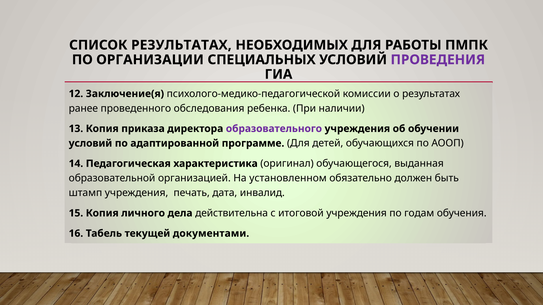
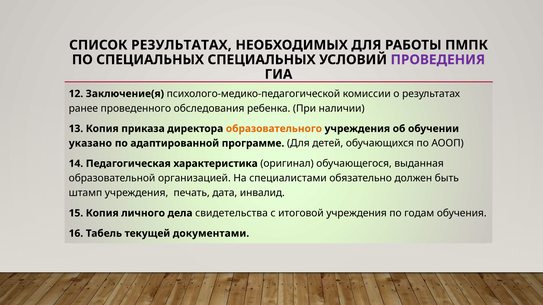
ПО ОРГАНИЗАЦИИ: ОРГАНИЗАЦИИ -> СПЕЦИАЛЬНЫХ (150, 60)
образовательного colour: purple -> orange (274, 129)
условий: условий -> указано (90, 143)
установленном: установленном -> специалистами (288, 178)
действительна: действительна -> свидетельства (232, 213)
